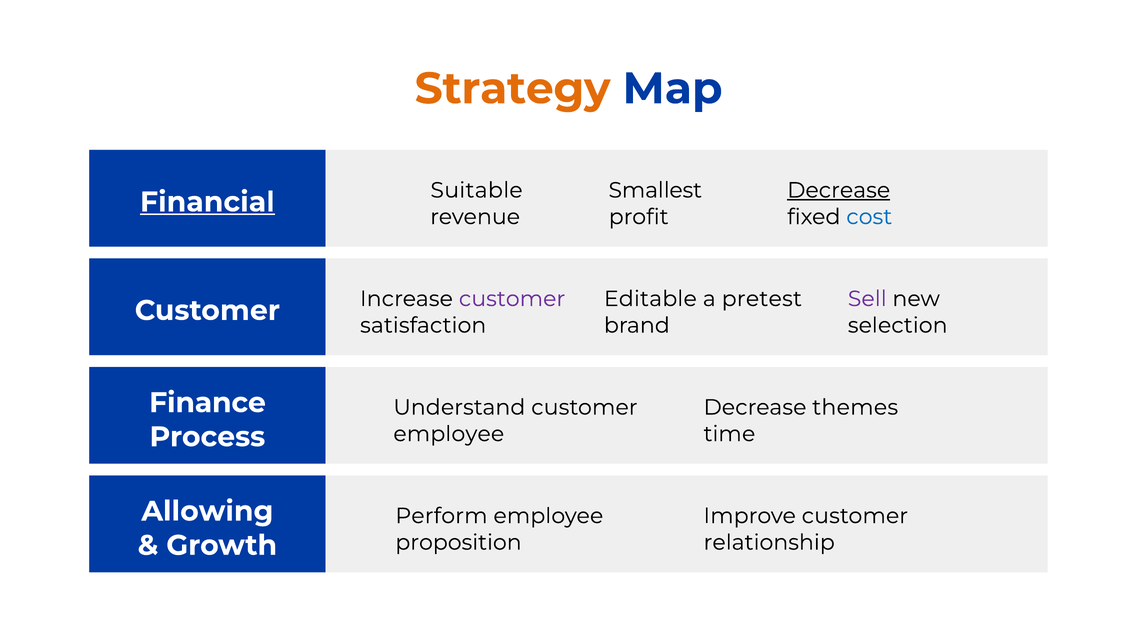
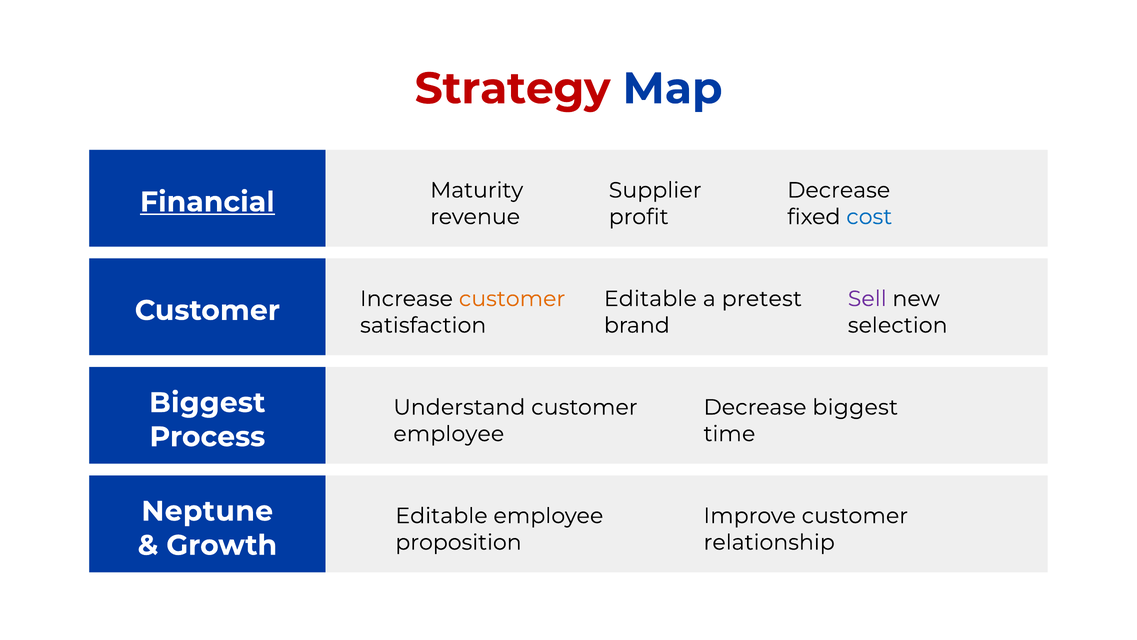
Strategy colour: orange -> red (513, 89)
Suitable: Suitable -> Maturity (477, 190)
Smallest: Smallest -> Supplier (655, 190)
Decrease underline: present -> none (839, 190)
customer colour: purple -> orange (512, 299)
Finance: Finance -> Biggest (207, 402)
Decrease themes: themes -> biggest (855, 407)
Allowing: Allowing -> Neptune (207, 511)
Perform: Perform -> Editable (441, 516)
